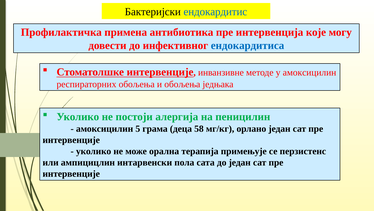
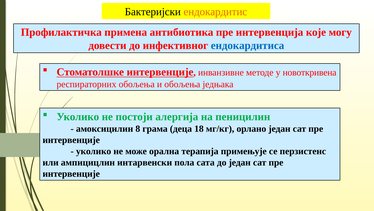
ендокардитис colour: blue -> orange (215, 12)
у амоксицилин: амоксицилин -> новоткривена (310, 72)
5: 5 -> 8 (138, 128)
58: 58 -> 18 (199, 128)
